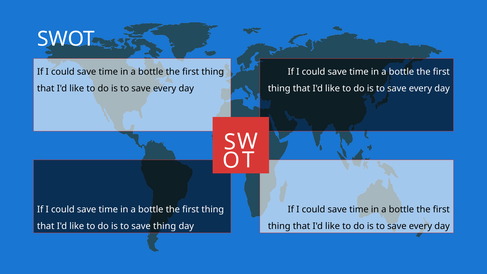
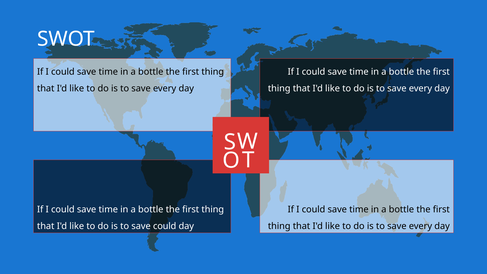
save thing: thing -> could (165, 226)
